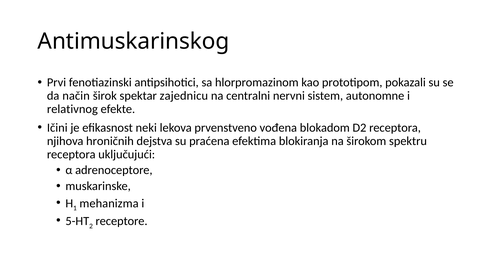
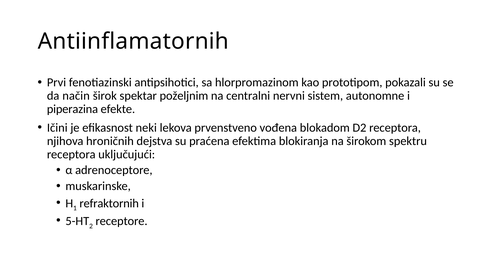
Antimuskarinskog: Antimuskarinskog -> Antiinflamatornih (133, 41)
zajednicu: zajednicu -> poželjnim (184, 96)
relativnog: relativnog -> piperazina (72, 109)
mehanizma: mehanizma -> refraktornih (109, 203)
